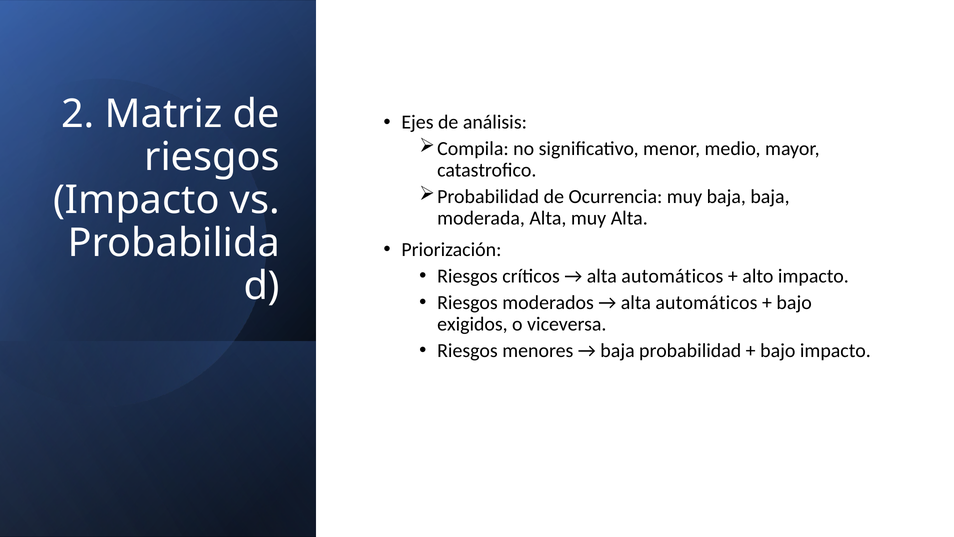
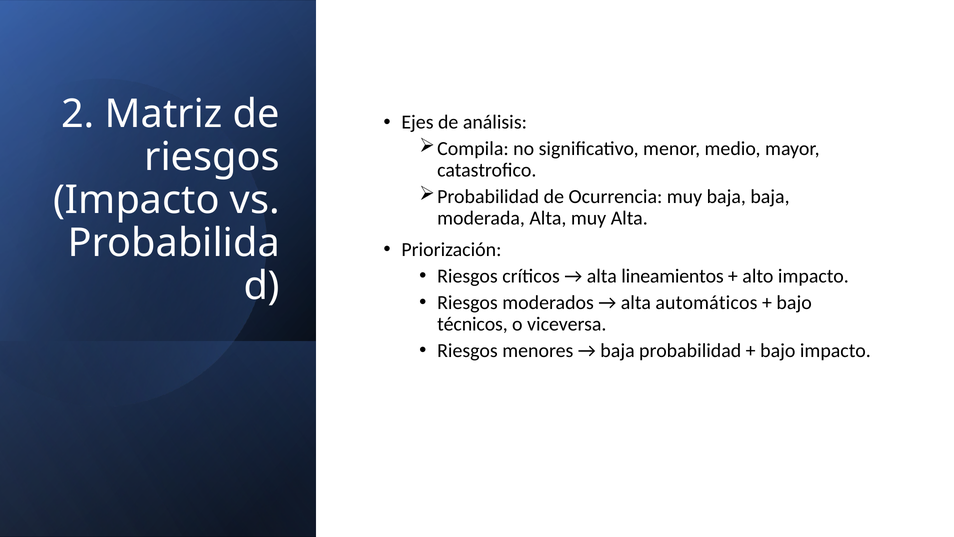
automáticos: automáticos -> lineamientos (673, 276)
exigidos: exigidos -> técnicos (472, 324)
